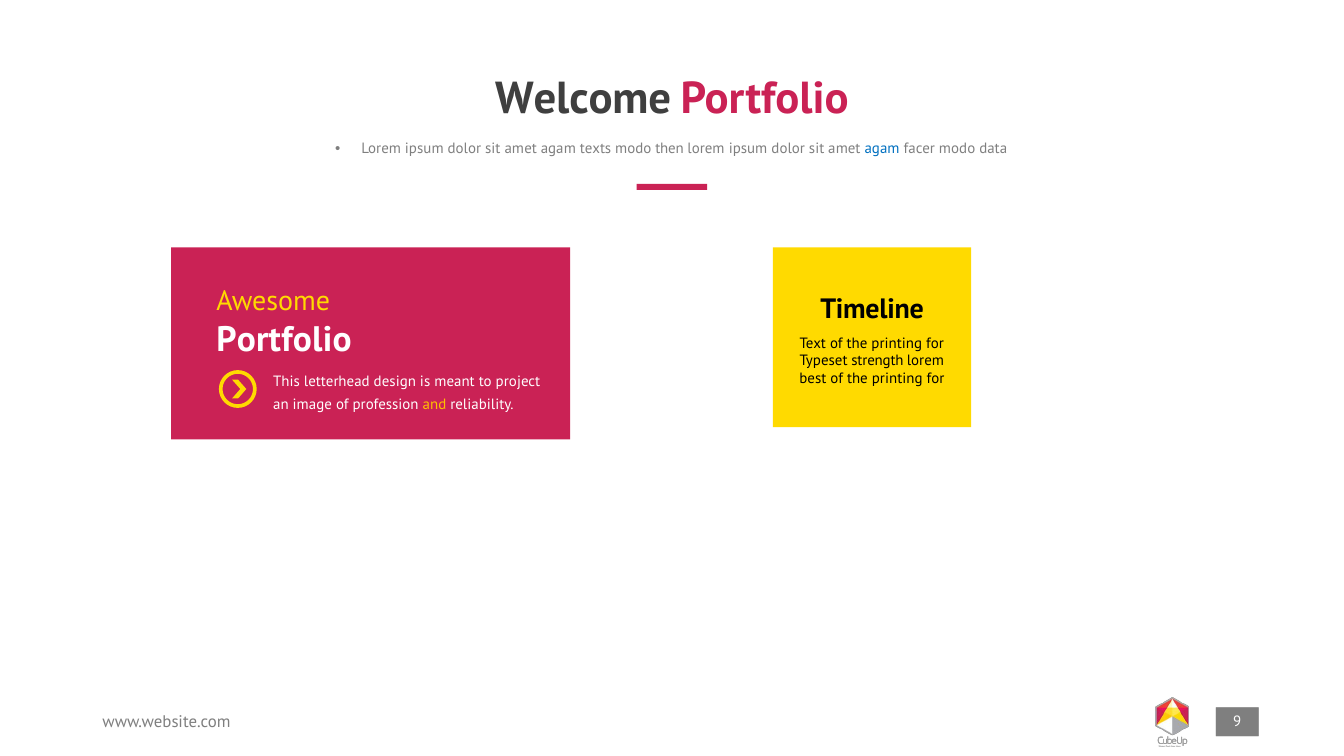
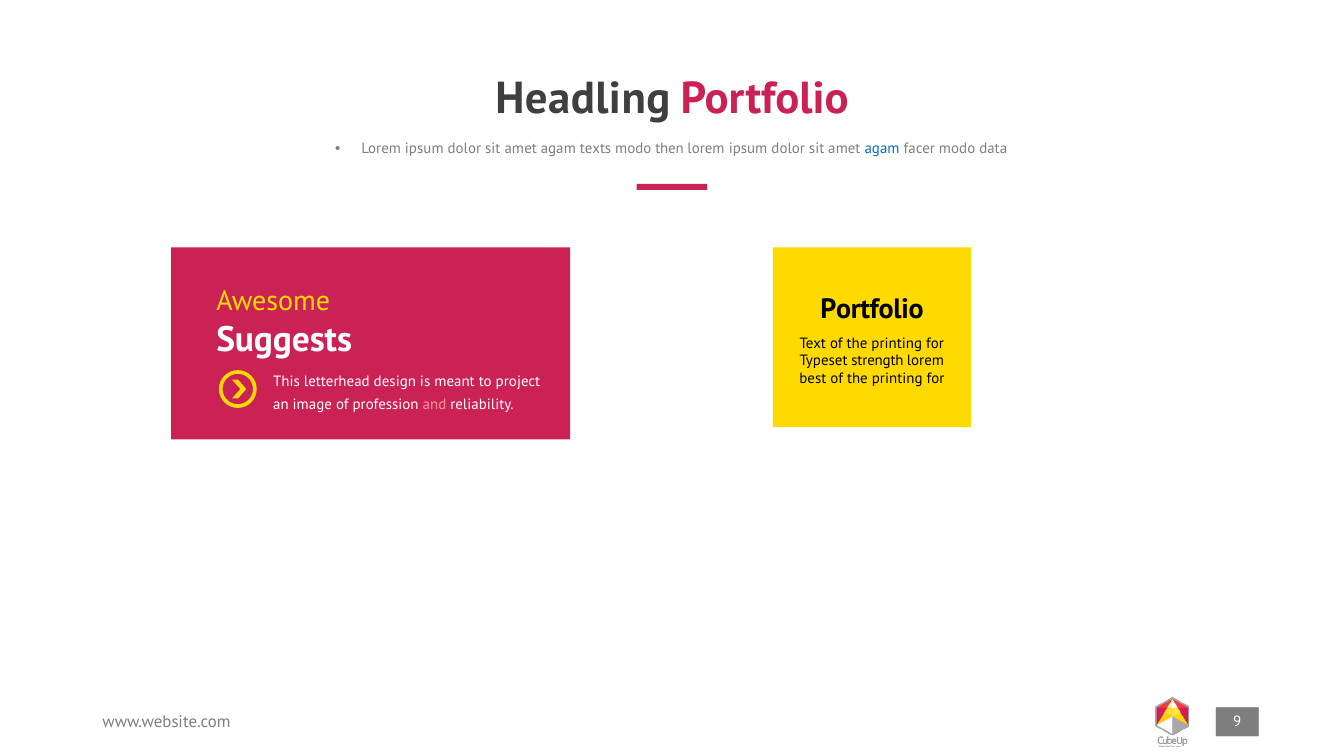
Welcome: Welcome -> Headling (583, 99)
Timeline: Timeline -> Portfolio (872, 309)
Portfolio: Portfolio -> Suggests (284, 339)
and colour: yellow -> pink (435, 404)
